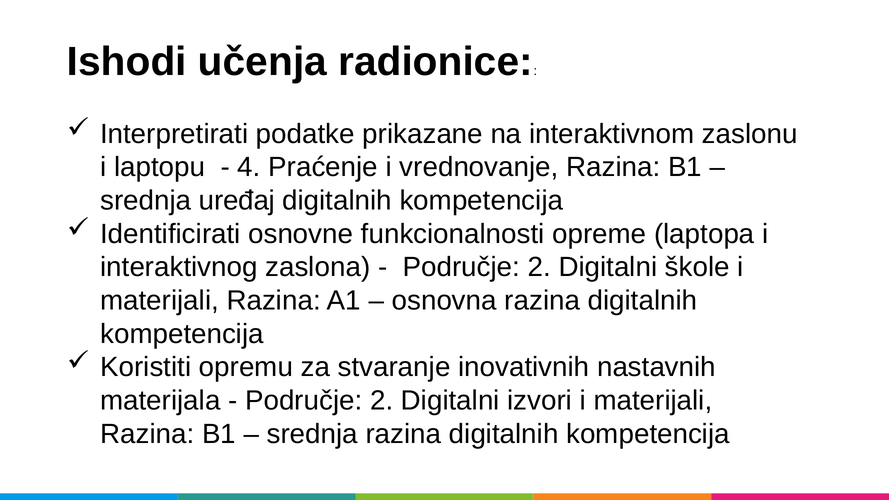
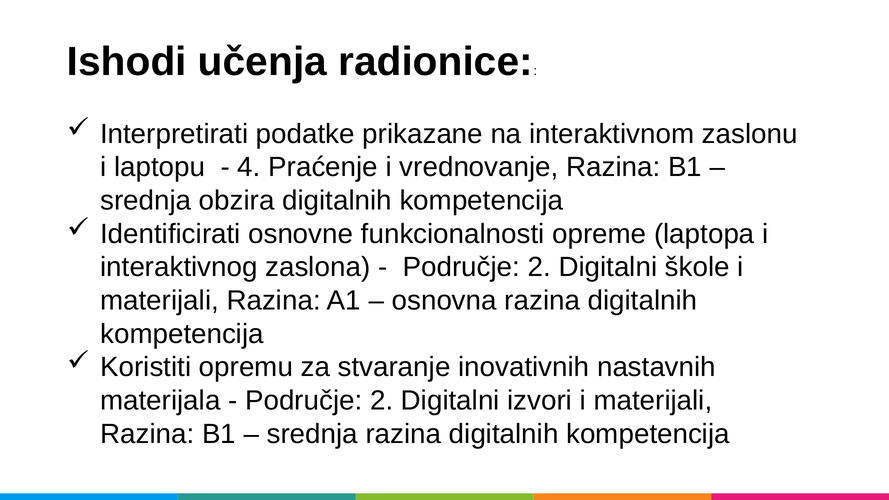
uređaj: uređaj -> obzira (237, 201)
